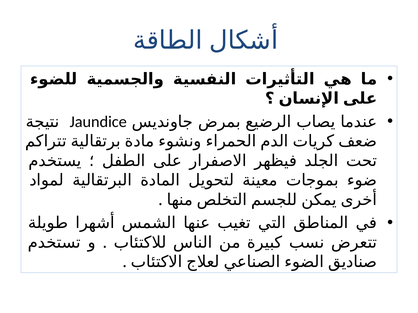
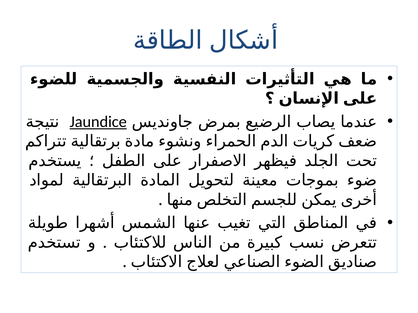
Jaundice underline: none -> present (98, 122)
